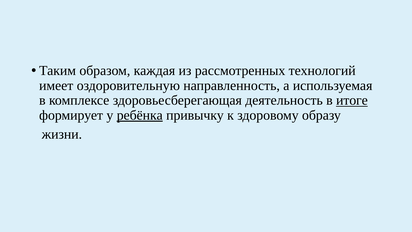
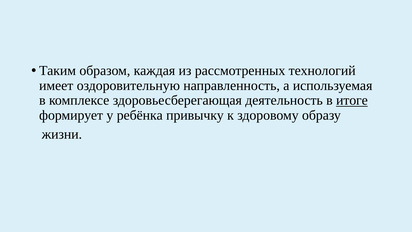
ребёнка underline: present -> none (140, 115)
